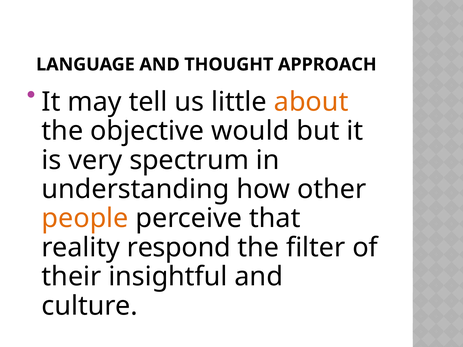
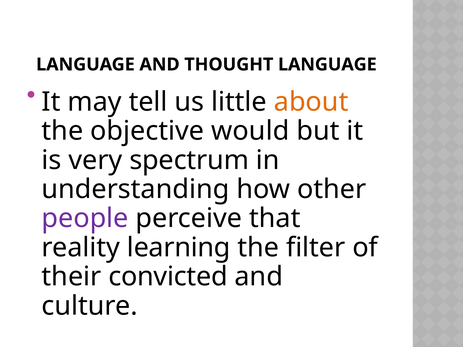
THOUGHT APPROACH: APPROACH -> LANGUAGE (327, 65)
people colour: orange -> purple (85, 219)
respond: respond -> learning (179, 248)
insightful: insightful -> convicted (168, 277)
